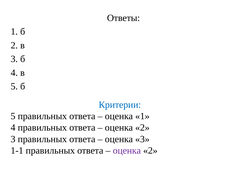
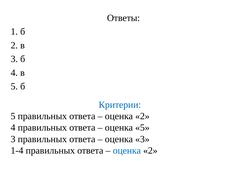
1: 1 -> 2 (142, 117)
2: 2 -> 5 (142, 128)
1-1: 1-1 -> 1-4 (17, 151)
оценка colour: purple -> blue (127, 151)
